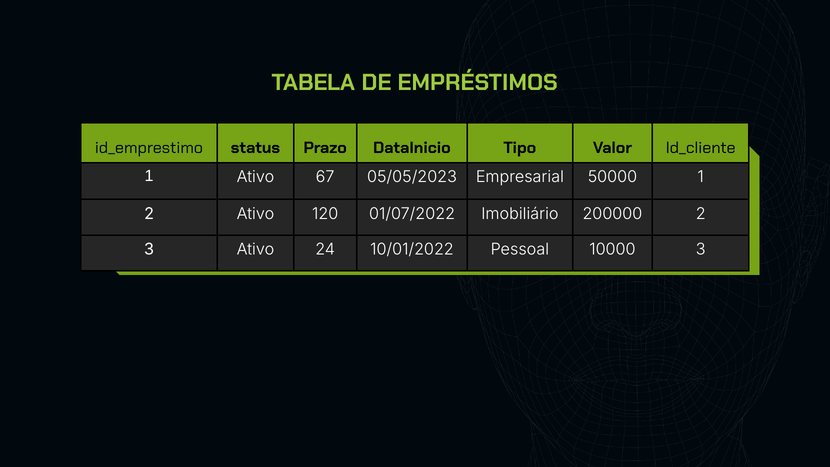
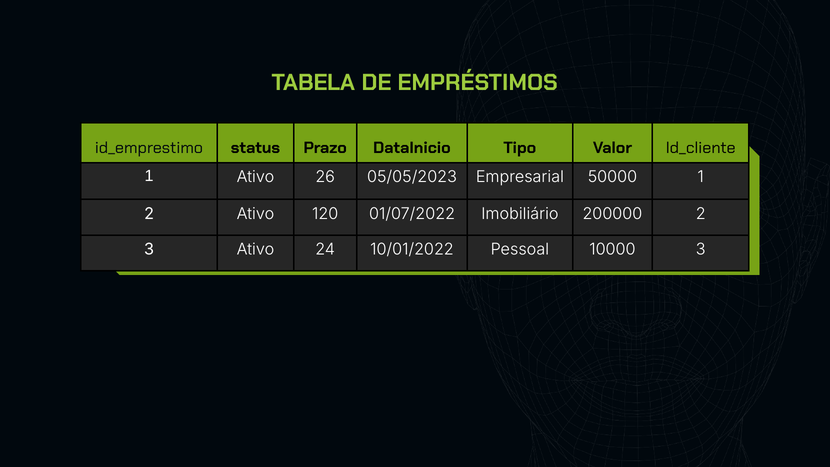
67: 67 -> 26 (325, 177)
